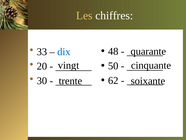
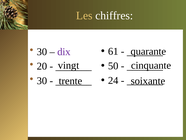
48: 48 -> 61 (113, 51)
33: 33 -> 30 (42, 52)
dix colour: blue -> purple (64, 52)
62: 62 -> 24 (113, 80)
